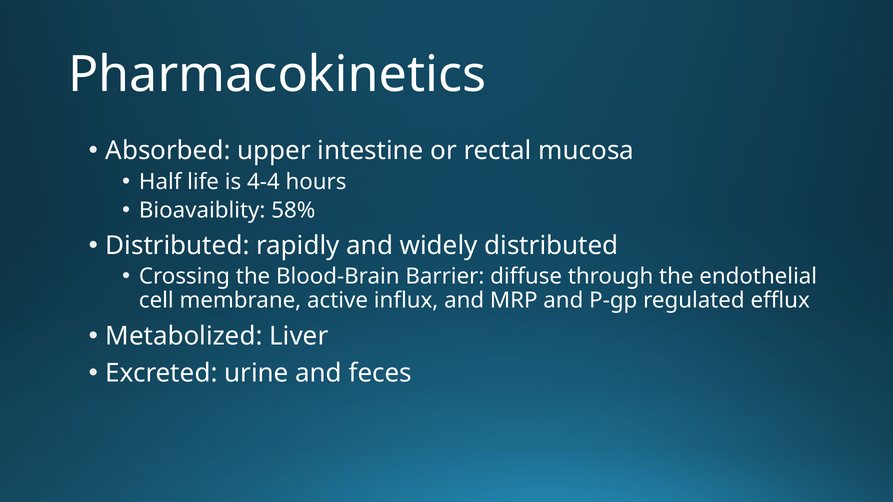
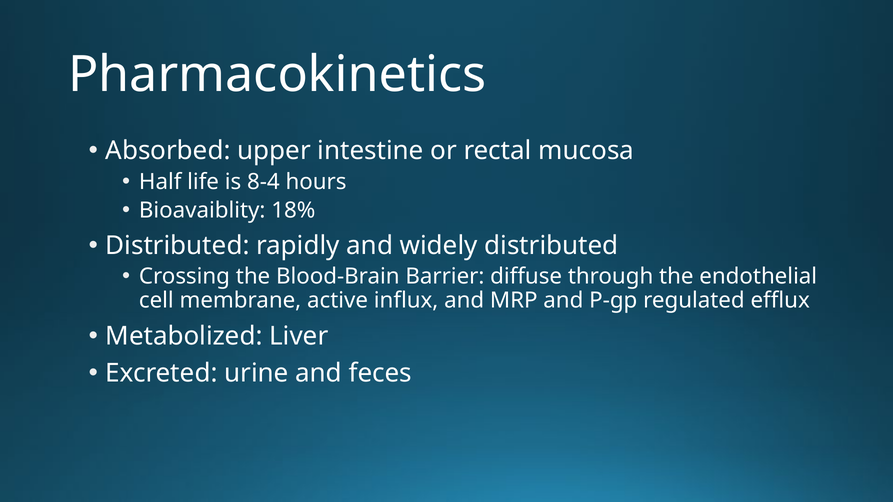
4-4: 4-4 -> 8-4 (263, 182)
58%: 58% -> 18% (293, 211)
